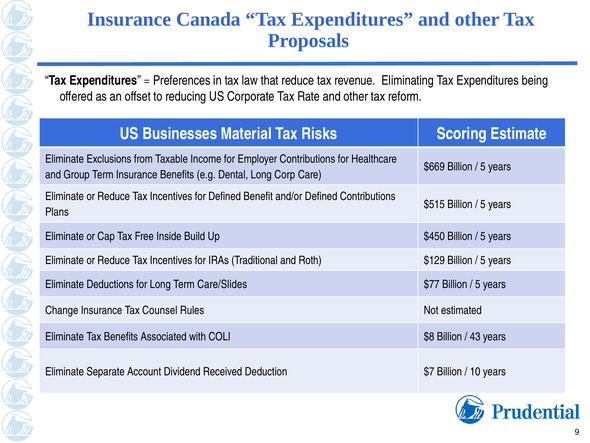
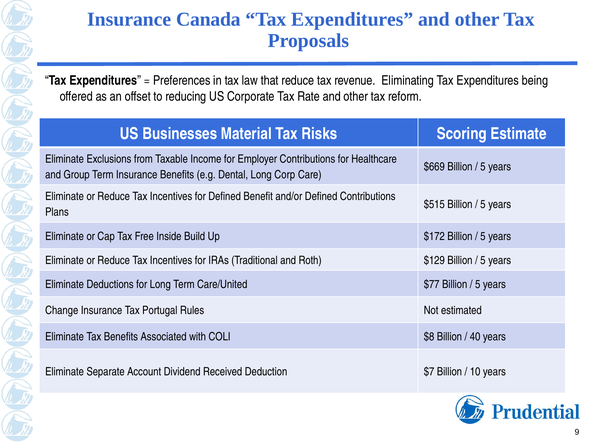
$450: $450 -> $172 (434, 236)
Care/Slides: Care/Slides -> Care/United (222, 284)
Counsel: Counsel -> Portugal (160, 310)
43: 43 -> 40 (475, 336)
